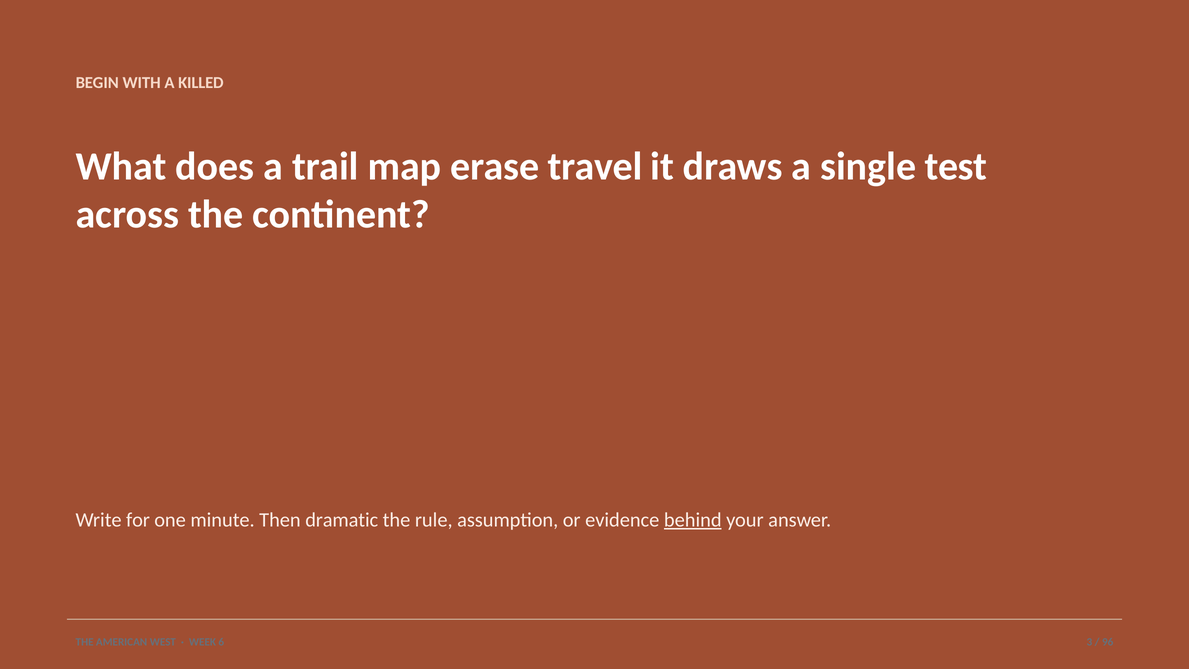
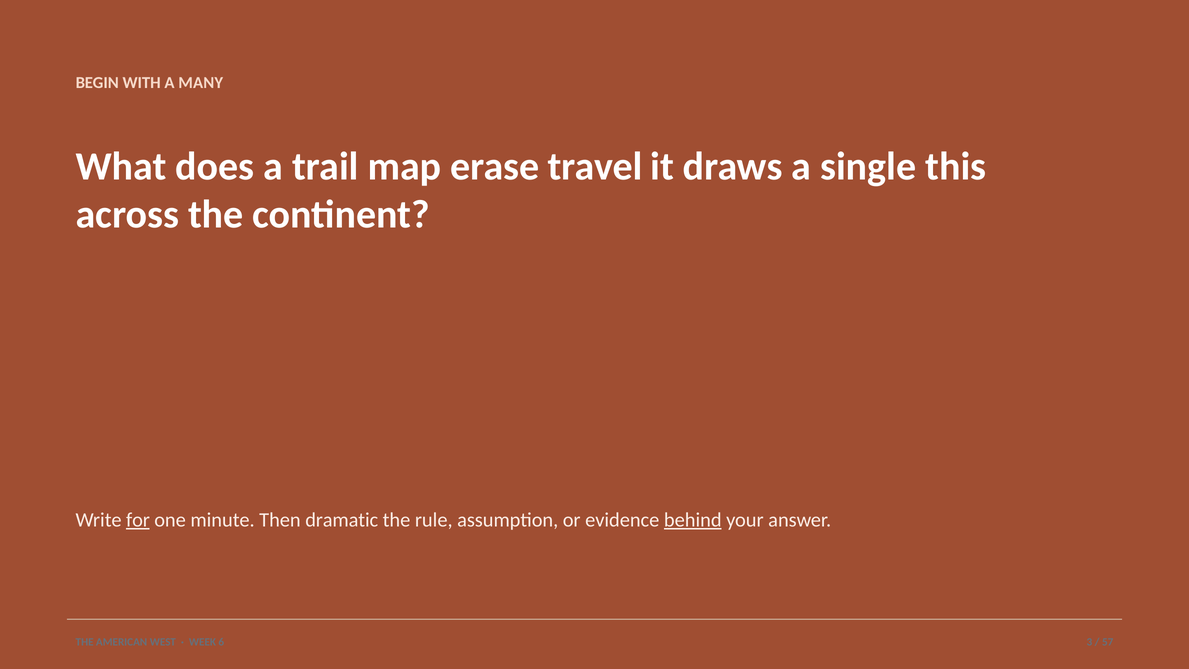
KILLED: KILLED -> MANY (201, 82)
test: test -> this (956, 167)
for underline: none -> present (138, 520)
96: 96 -> 57 (1108, 642)
